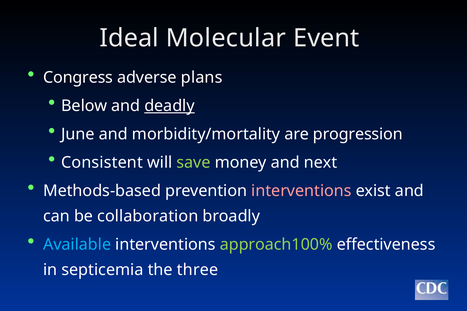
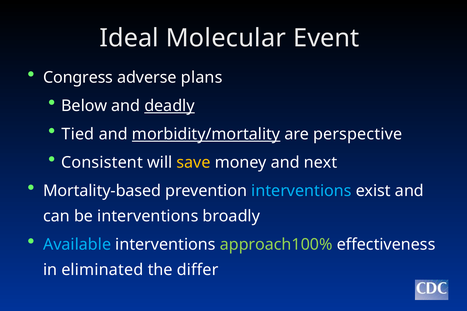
June: June -> Tied (78, 134)
morbidity/mortality underline: none -> present (206, 134)
progression: progression -> perspective (358, 134)
save colour: light green -> yellow (194, 163)
Methods-based: Methods-based -> Mortality-based (102, 191)
interventions colour: pink -> light blue (301, 191)
be collaboration: collaboration -> interventions (148, 216)
septicemia: septicemia -> eliminated (102, 270)
three: three -> differ (198, 270)
